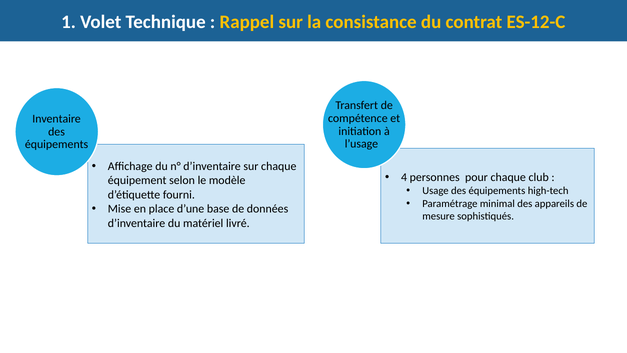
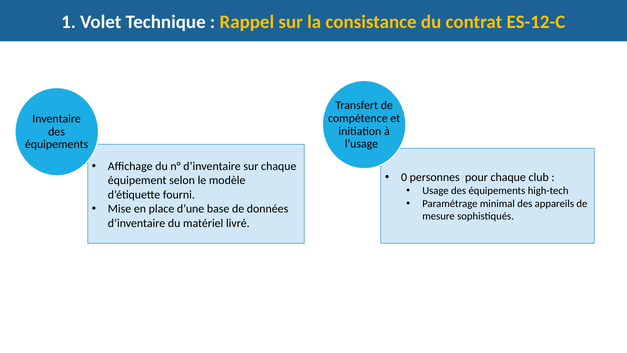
4: 4 -> 0 (404, 177)
